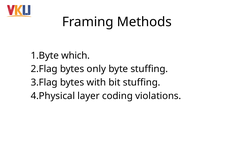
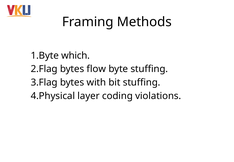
only: only -> flow (96, 69)
